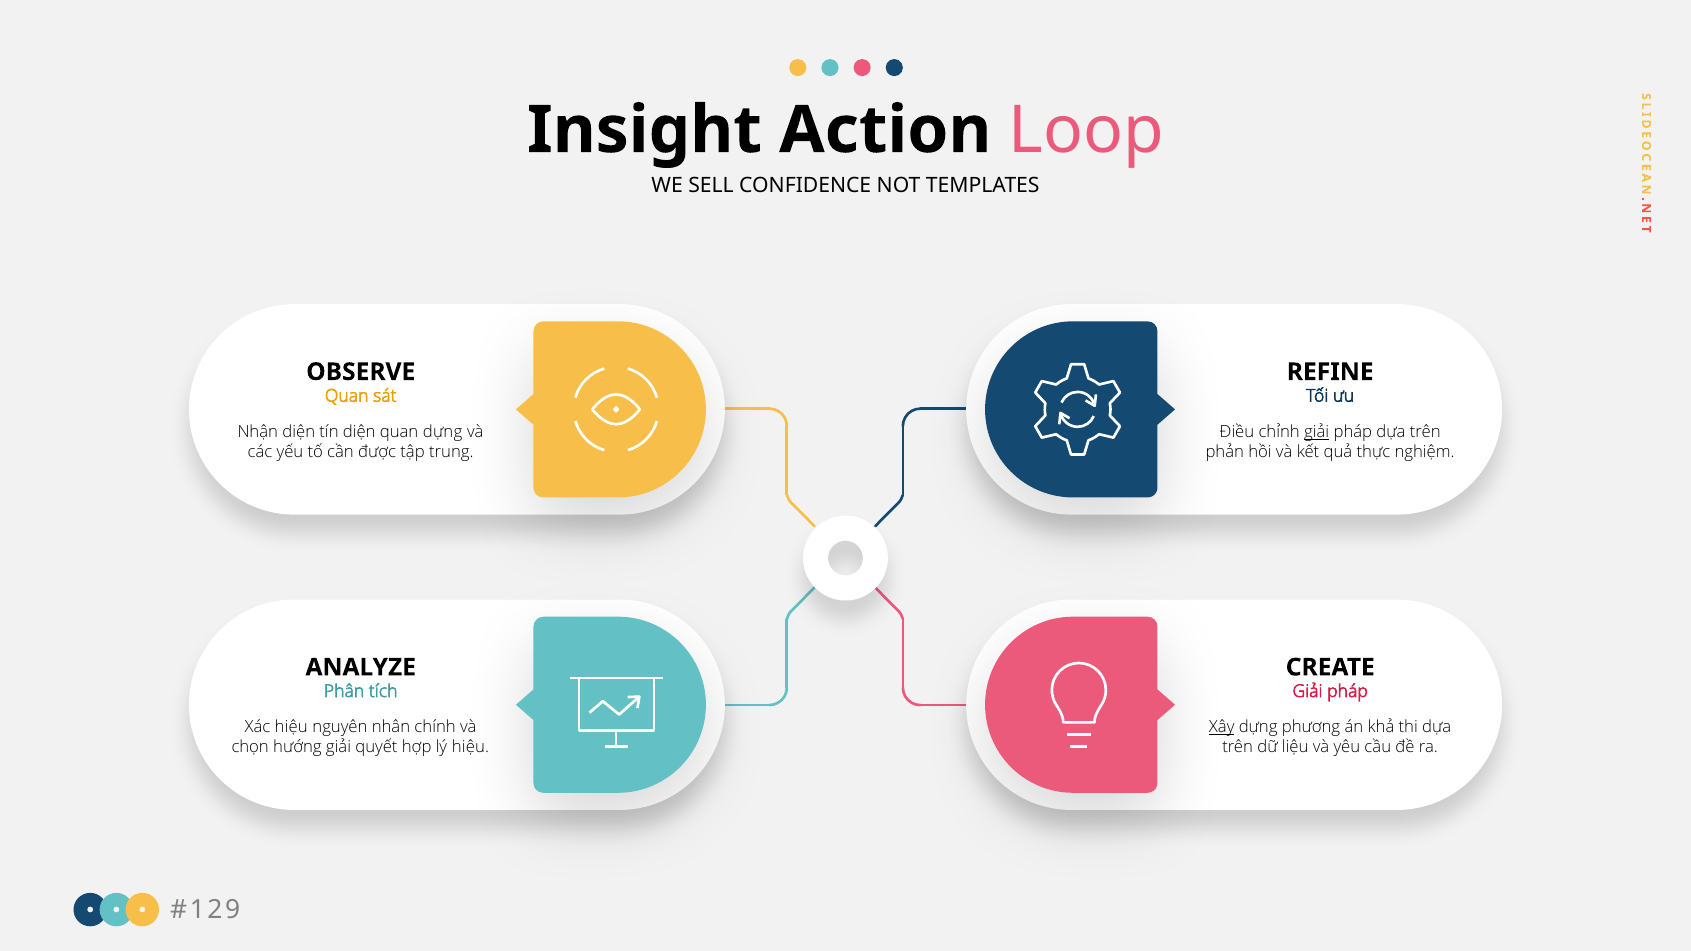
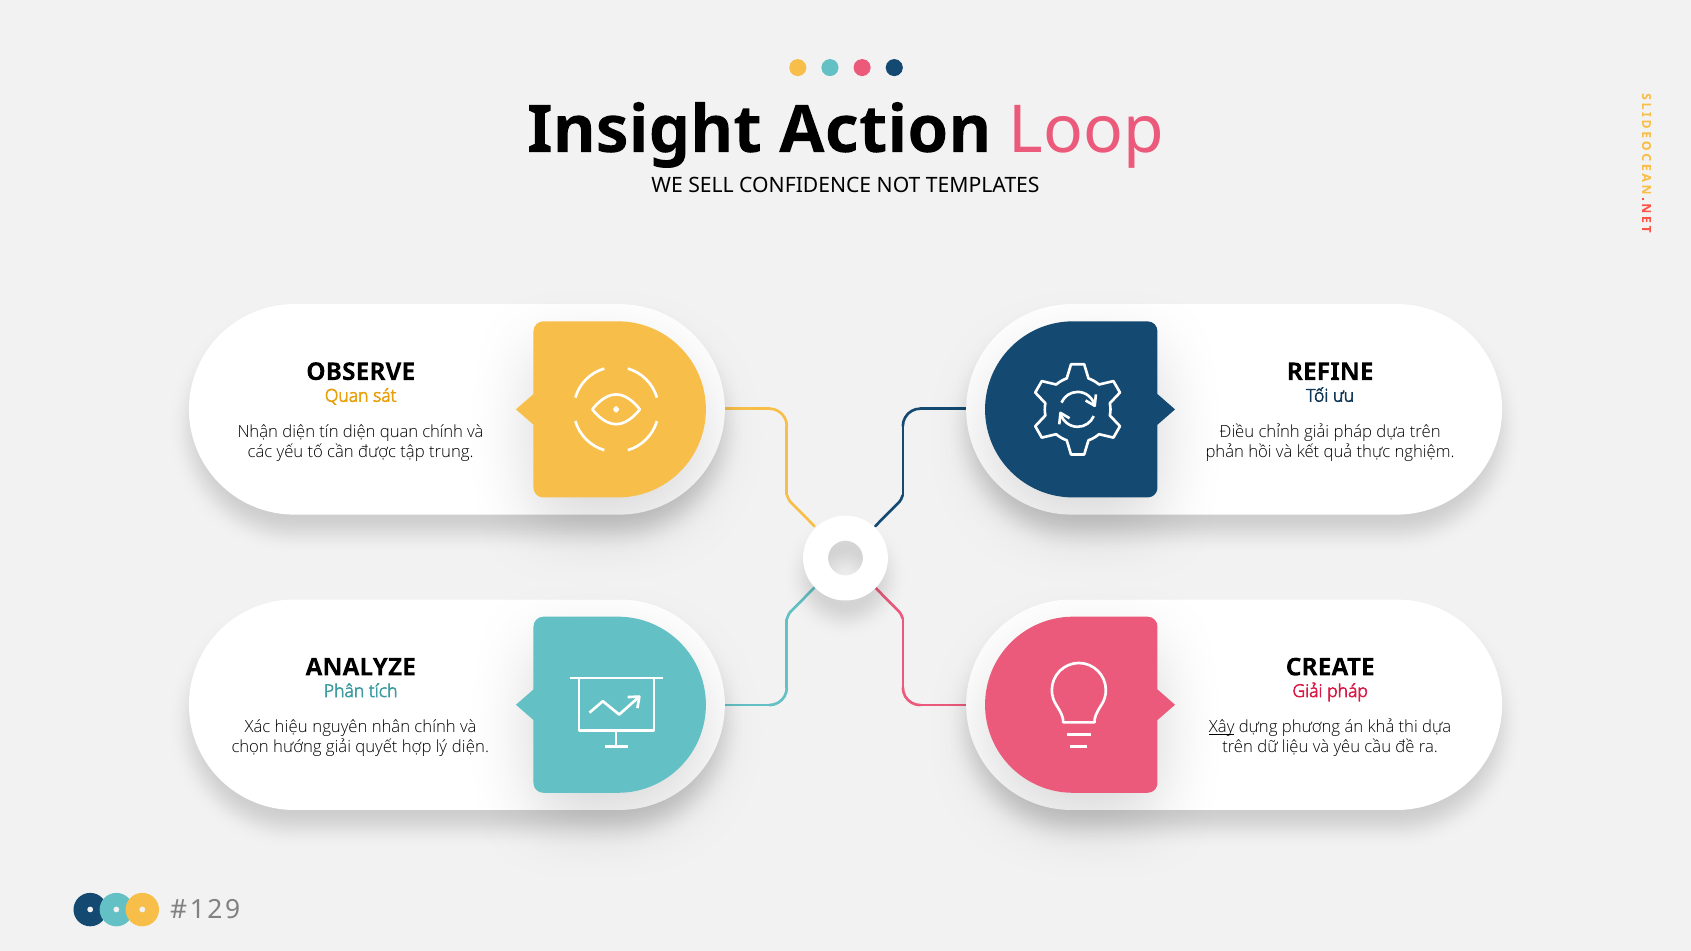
quan dựng: dựng -> chính (443, 432)
giải underline: present -> none (1317, 432)
lý hiệu: hiệu -> diện (470, 747)
